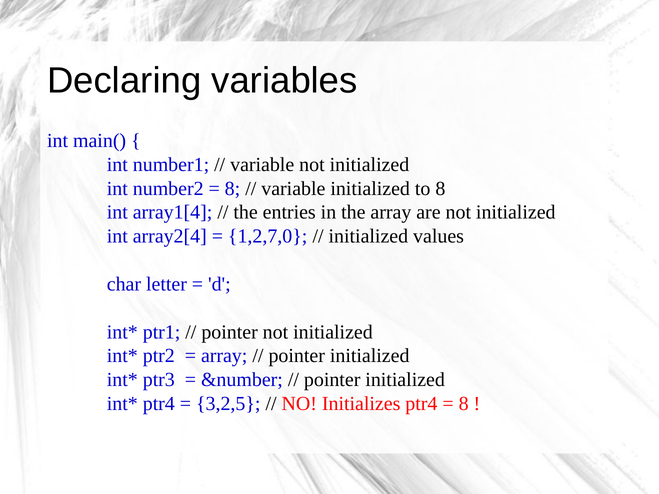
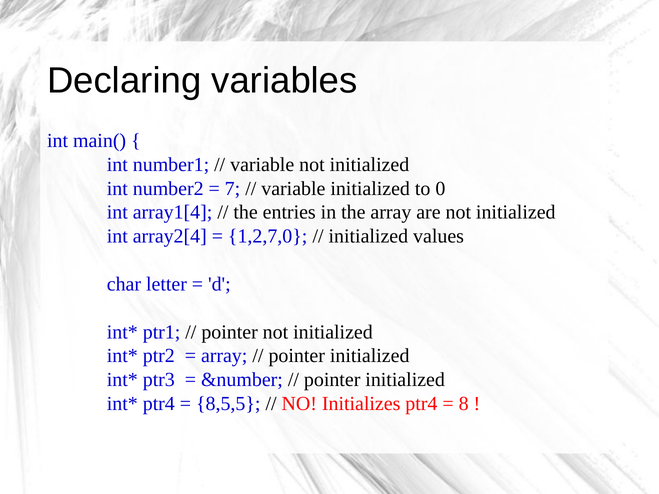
8: 8 -> 7 (232, 189)
to 8: 8 -> 0 (440, 189)
3,2,5: 3,2,5 -> 8,5,5 (228, 404)
